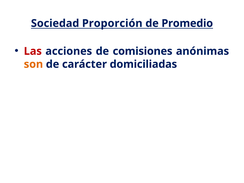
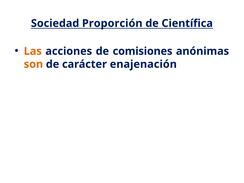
Promedio: Promedio -> Científica (187, 23)
Las colour: red -> orange (33, 51)
domiciliadas: domiciliadas -> enajenación (143, 64)
